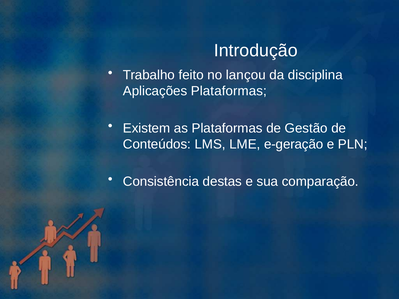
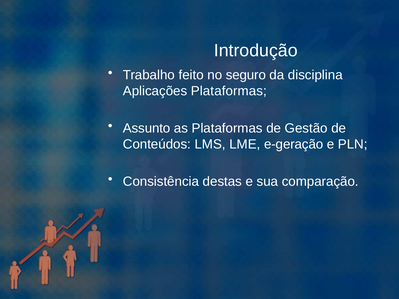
lançou: lançou -> seguro (246, 75)
Existem: Existem -> Assunto (147, 128)
